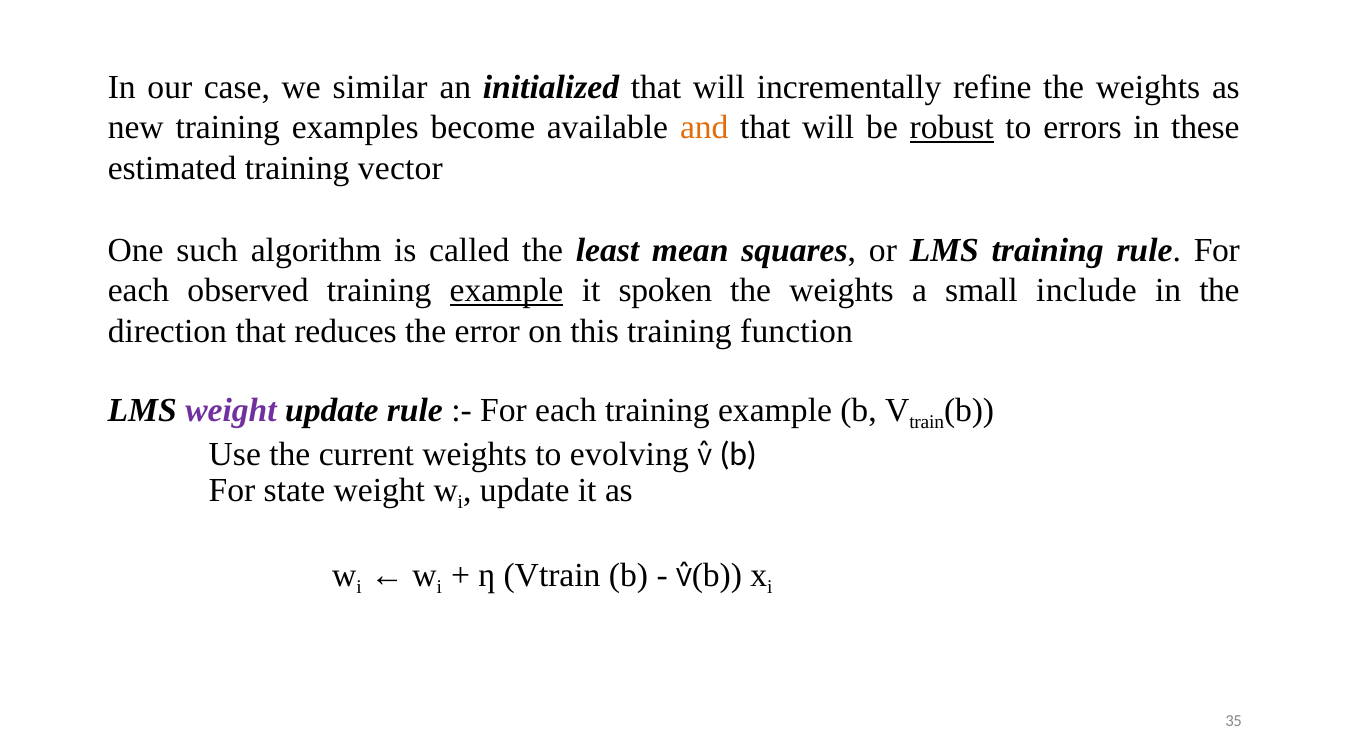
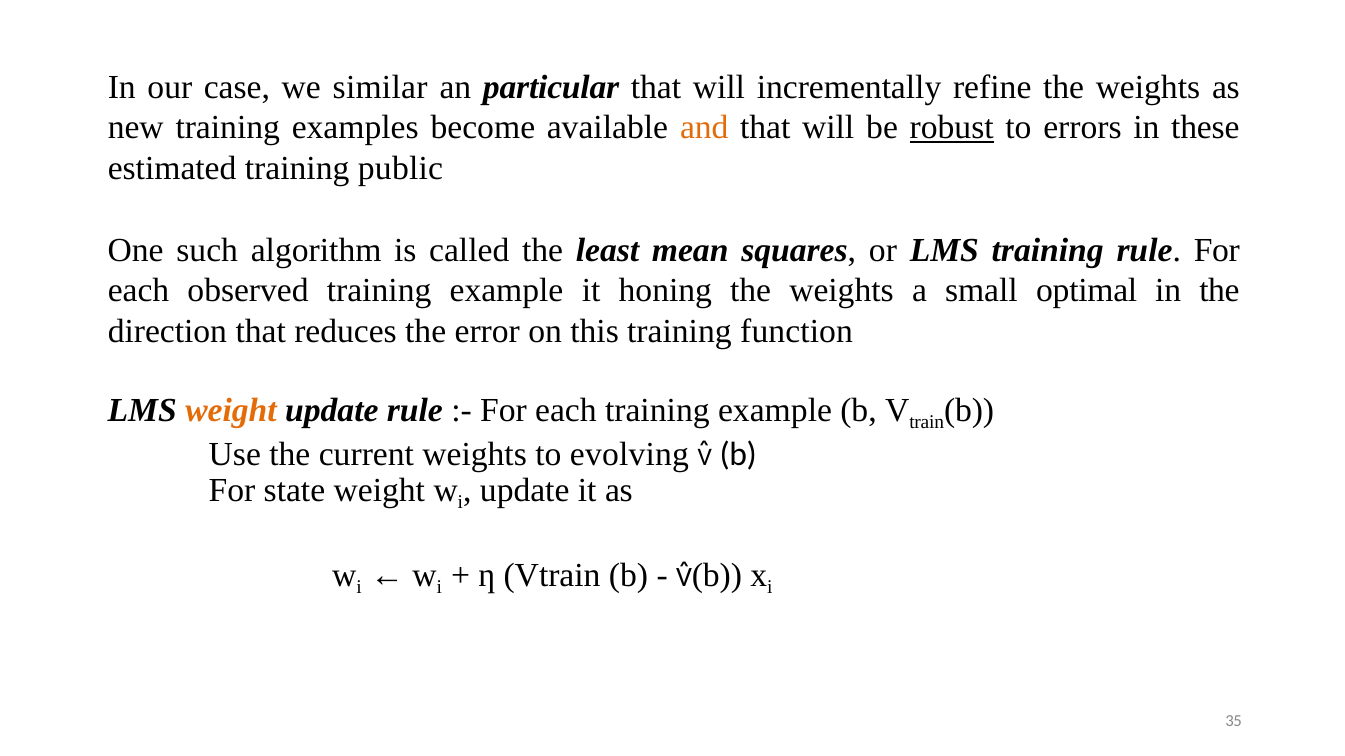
initialized: initialized -> particular (551, 88)
vector: vector -> public (400, 168)
example underline: present -> none (506, 291)
spoken: spoken -> honing (665, 291)
include: include -> optimal (1087, 291)
weight colour: purple -> orange (231, 411)
